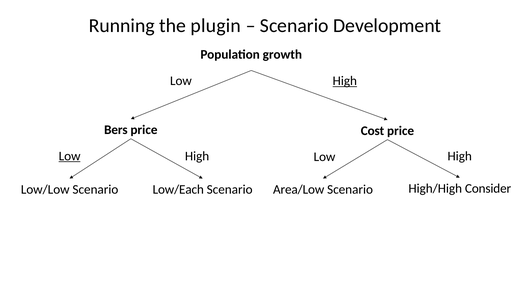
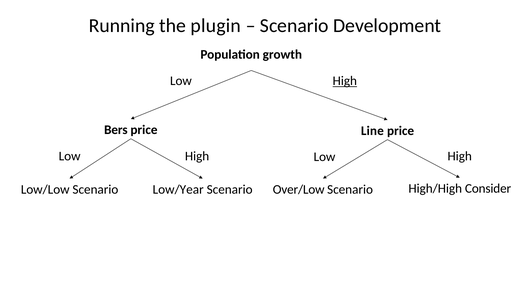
Cost: Cost -> Line (372, 131)
Low underline: present -> none (70, 156)
Low/Each: Low/Each -> Low/Year (178, 189)
Area/Low: Area/Low -> Over/Low (299, 189)
